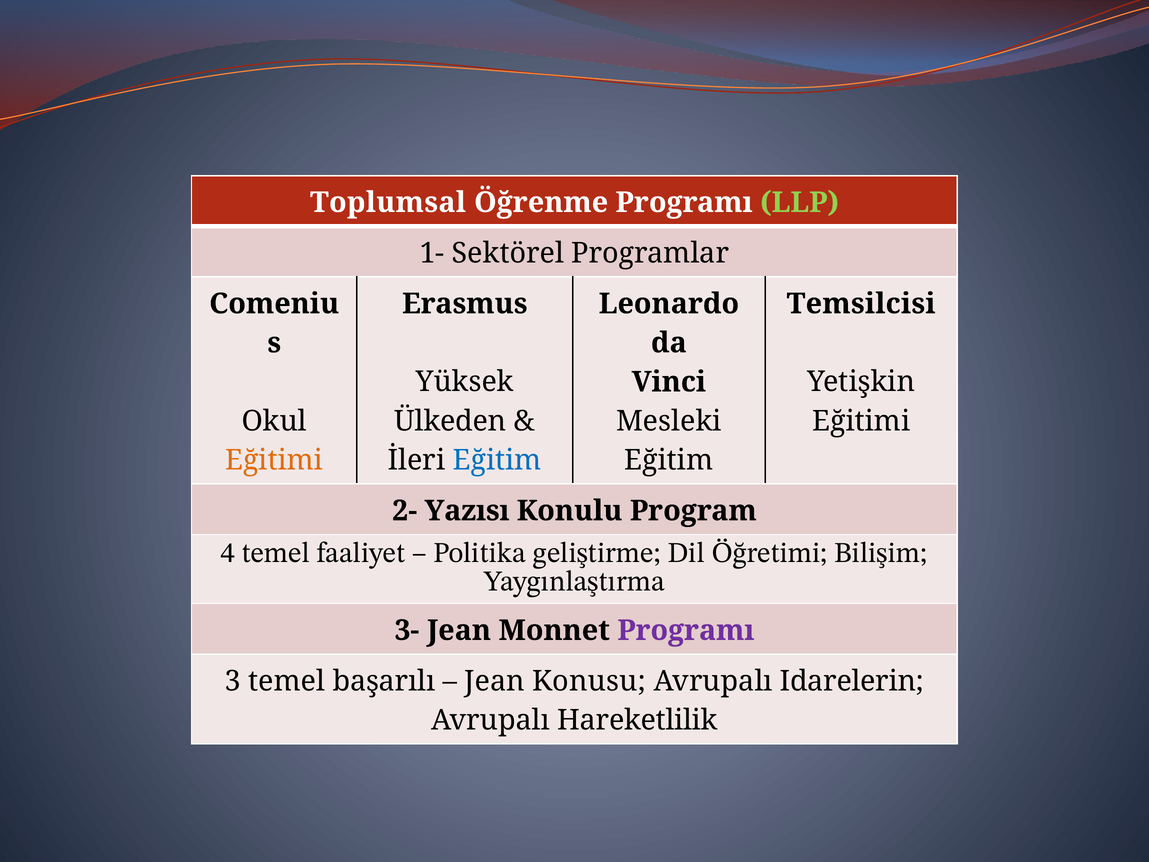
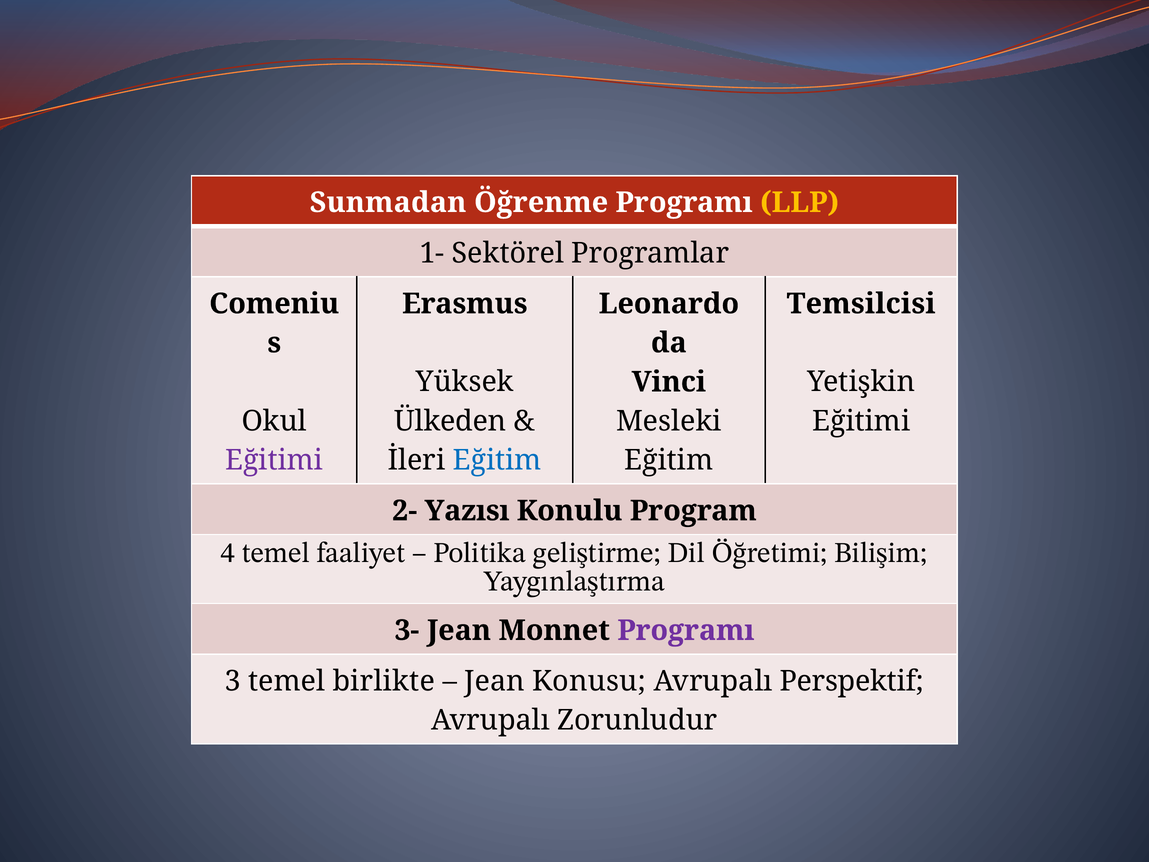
Toplumsal: Toplumsal -> Sunmadan (388, 202)
LLP colour: light green -> yellow (800, 202)
Eğitimi colour: orange -> purple (274, 460)
başarılı: başarılı -> birlikte (384, 681)
Idarelerin: Idarelerin -> Perspektif (852, 681)
Hareketlilik: Hareketlilik -> Zorunludur (637, 720)
